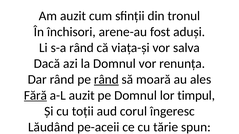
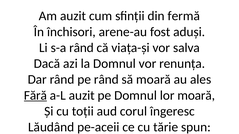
tronul: tronul -> fermă (184, 16)
rând underline: present -> none (106, 80)
lor timpul: timpul -> moară (196, 96)
